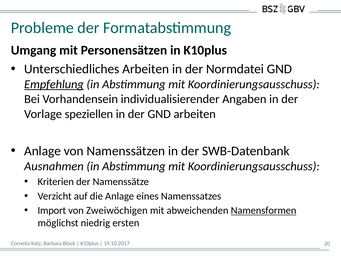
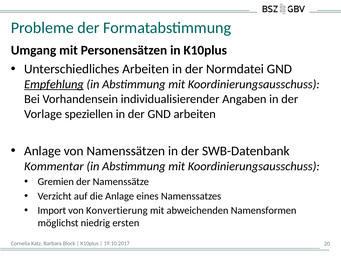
Ausnahmen: Ausnahmen -> Kommentar (54, 166)
Kriterien: Kriterien -> Gremien (56, 182)
Zweiwöchigen: Zweiwöchigen -> Konvertierung (117, 210)
Namensformen underline: present -> none (264, 210)
